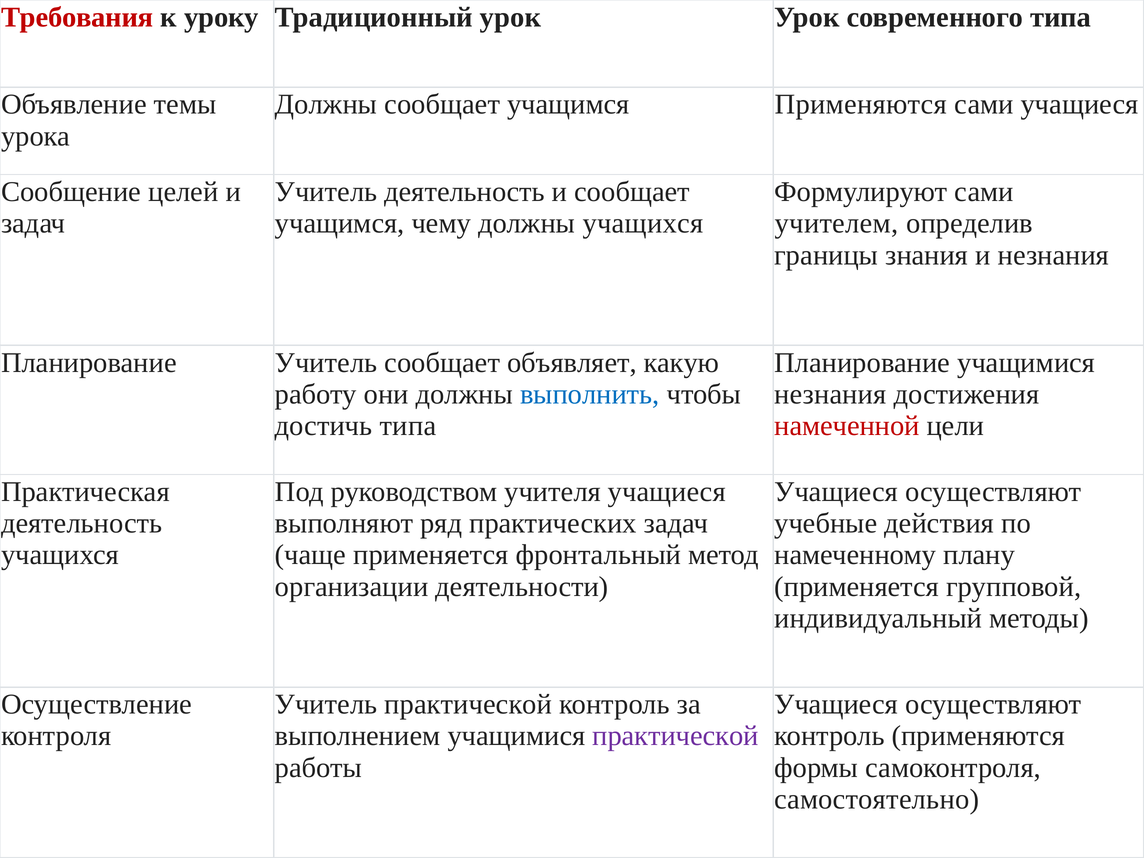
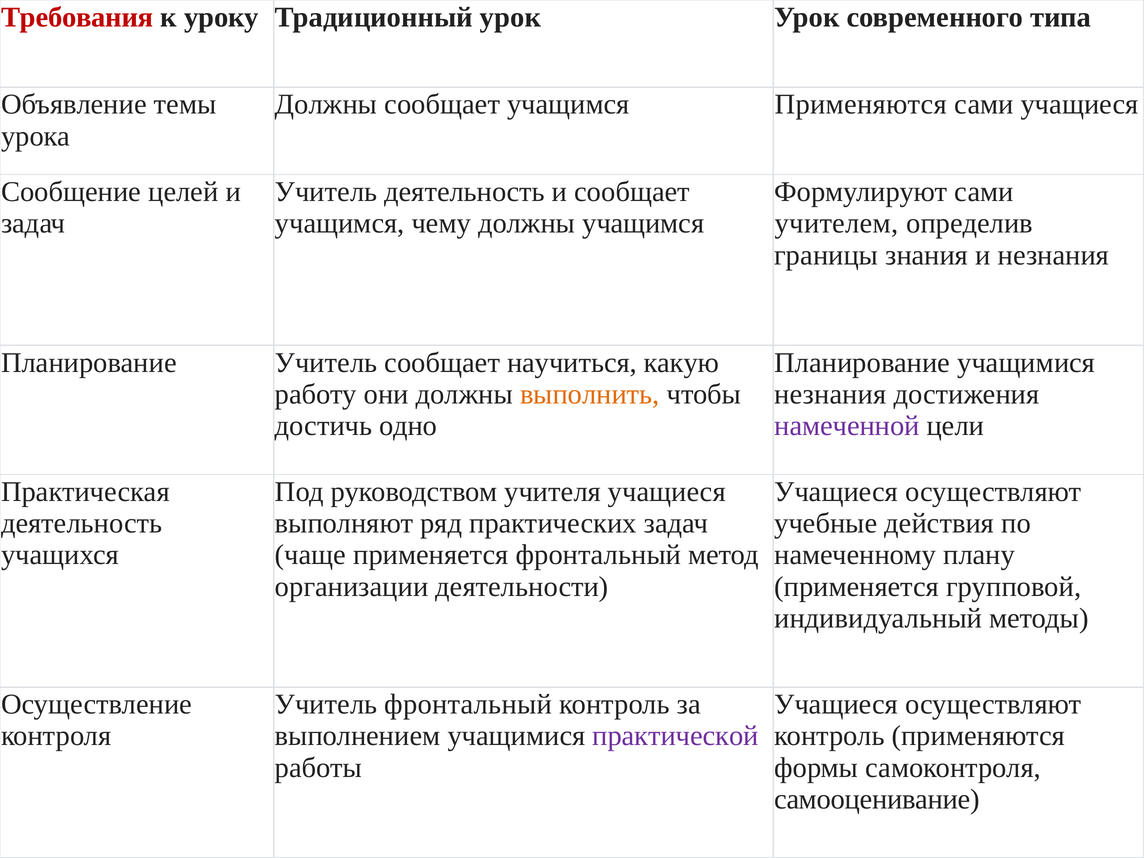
должны учащихся: учащихся -> учащимся (643, 223)
объявляет: объявляет -> научиться (572, 363)
выполнить colour: blue -> orange (590, 394)
достичь типа: типа -> одно (408, 426)
намеченной colour: red -> purple (847, 426)
Учитель практической: практической -> фронтальный (468, 704)
самостоятельно: самостоятельно -> самооценивание (877, 799)
